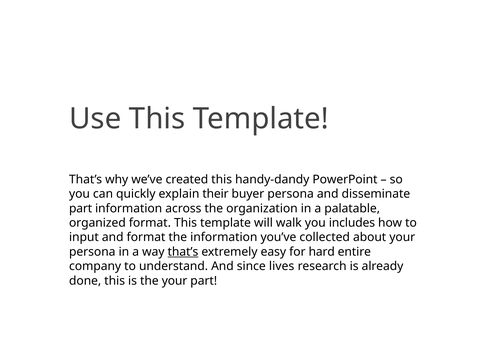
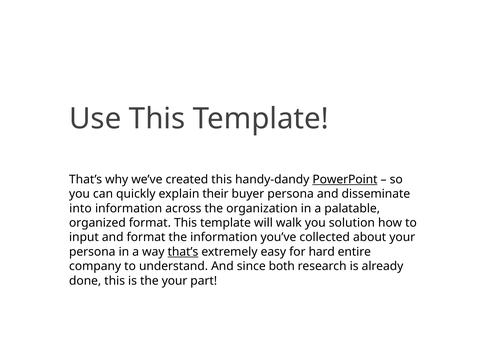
PowerPoint underline: none -> present (345, 179)
part: part -> into (80, 208)
includes: includes -> solution (352, 223)
lives: lives -> both (282, 266)
